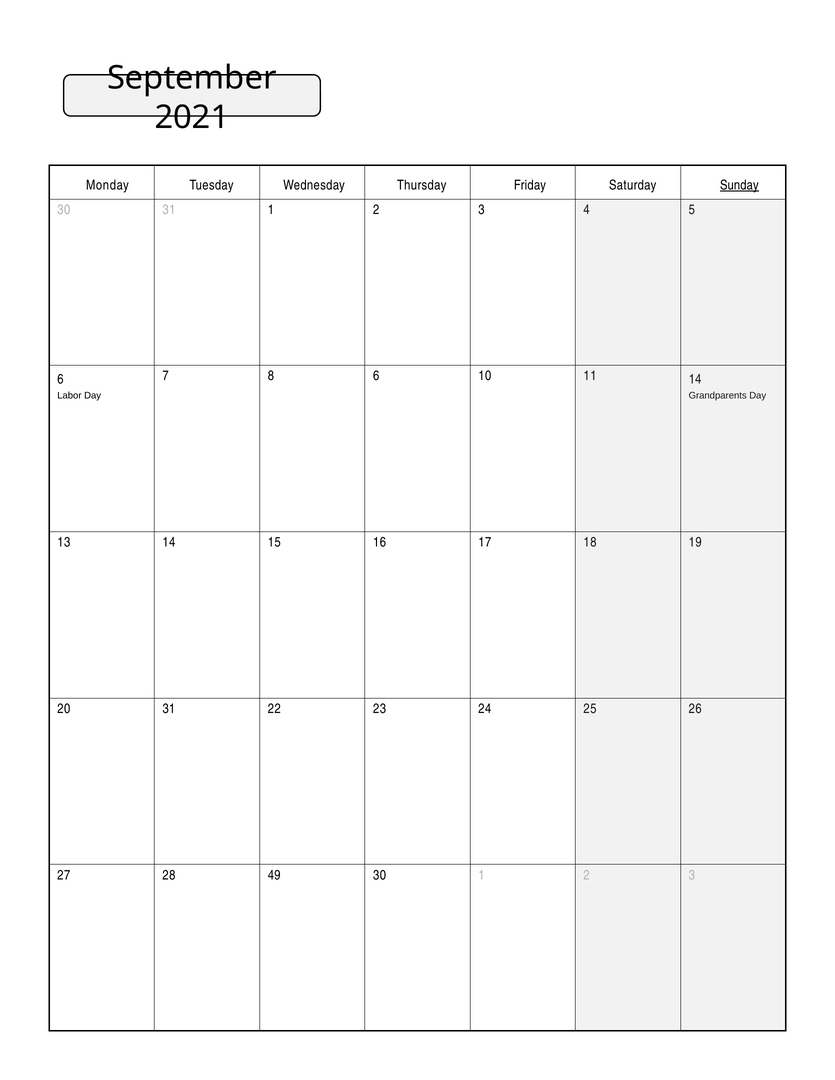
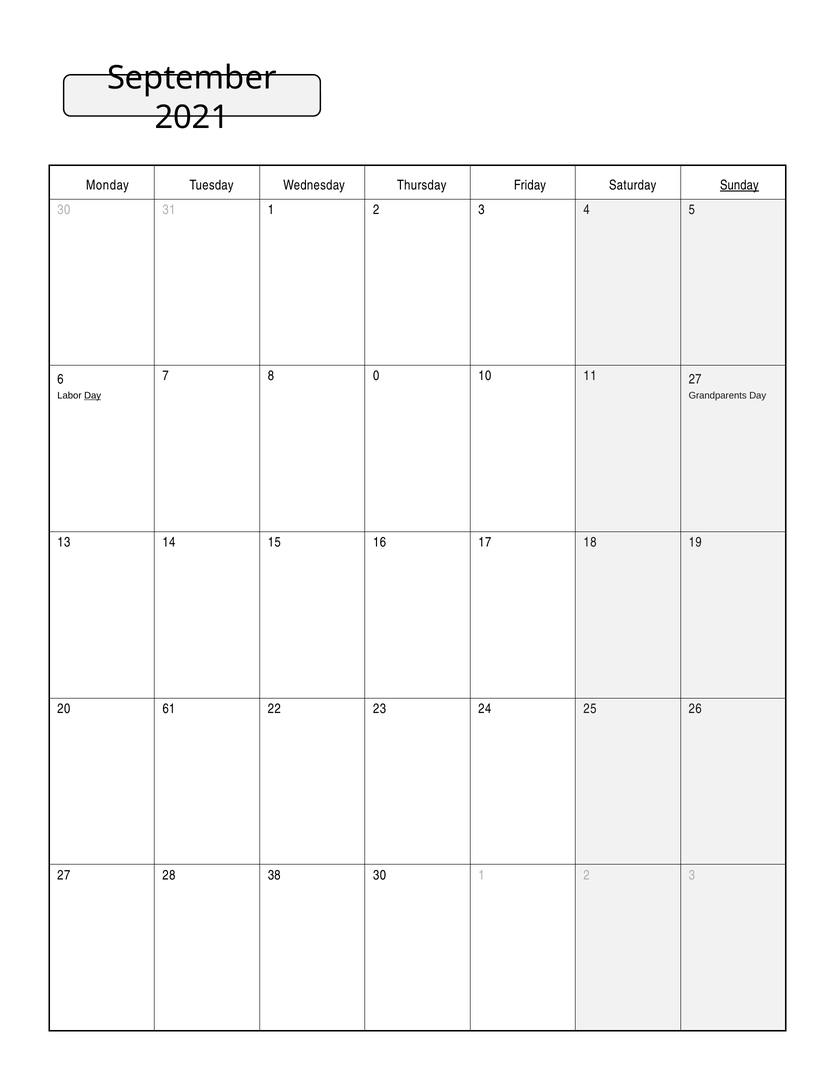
8 6: 6 -> 0 (376, 376)
11 14: 14 -> 27 (695, 379)
Day underline: none -> present (93, 396)
20 31: 31 -> 61 (169, 709)
49: 49 -> 38 (274, 876)
